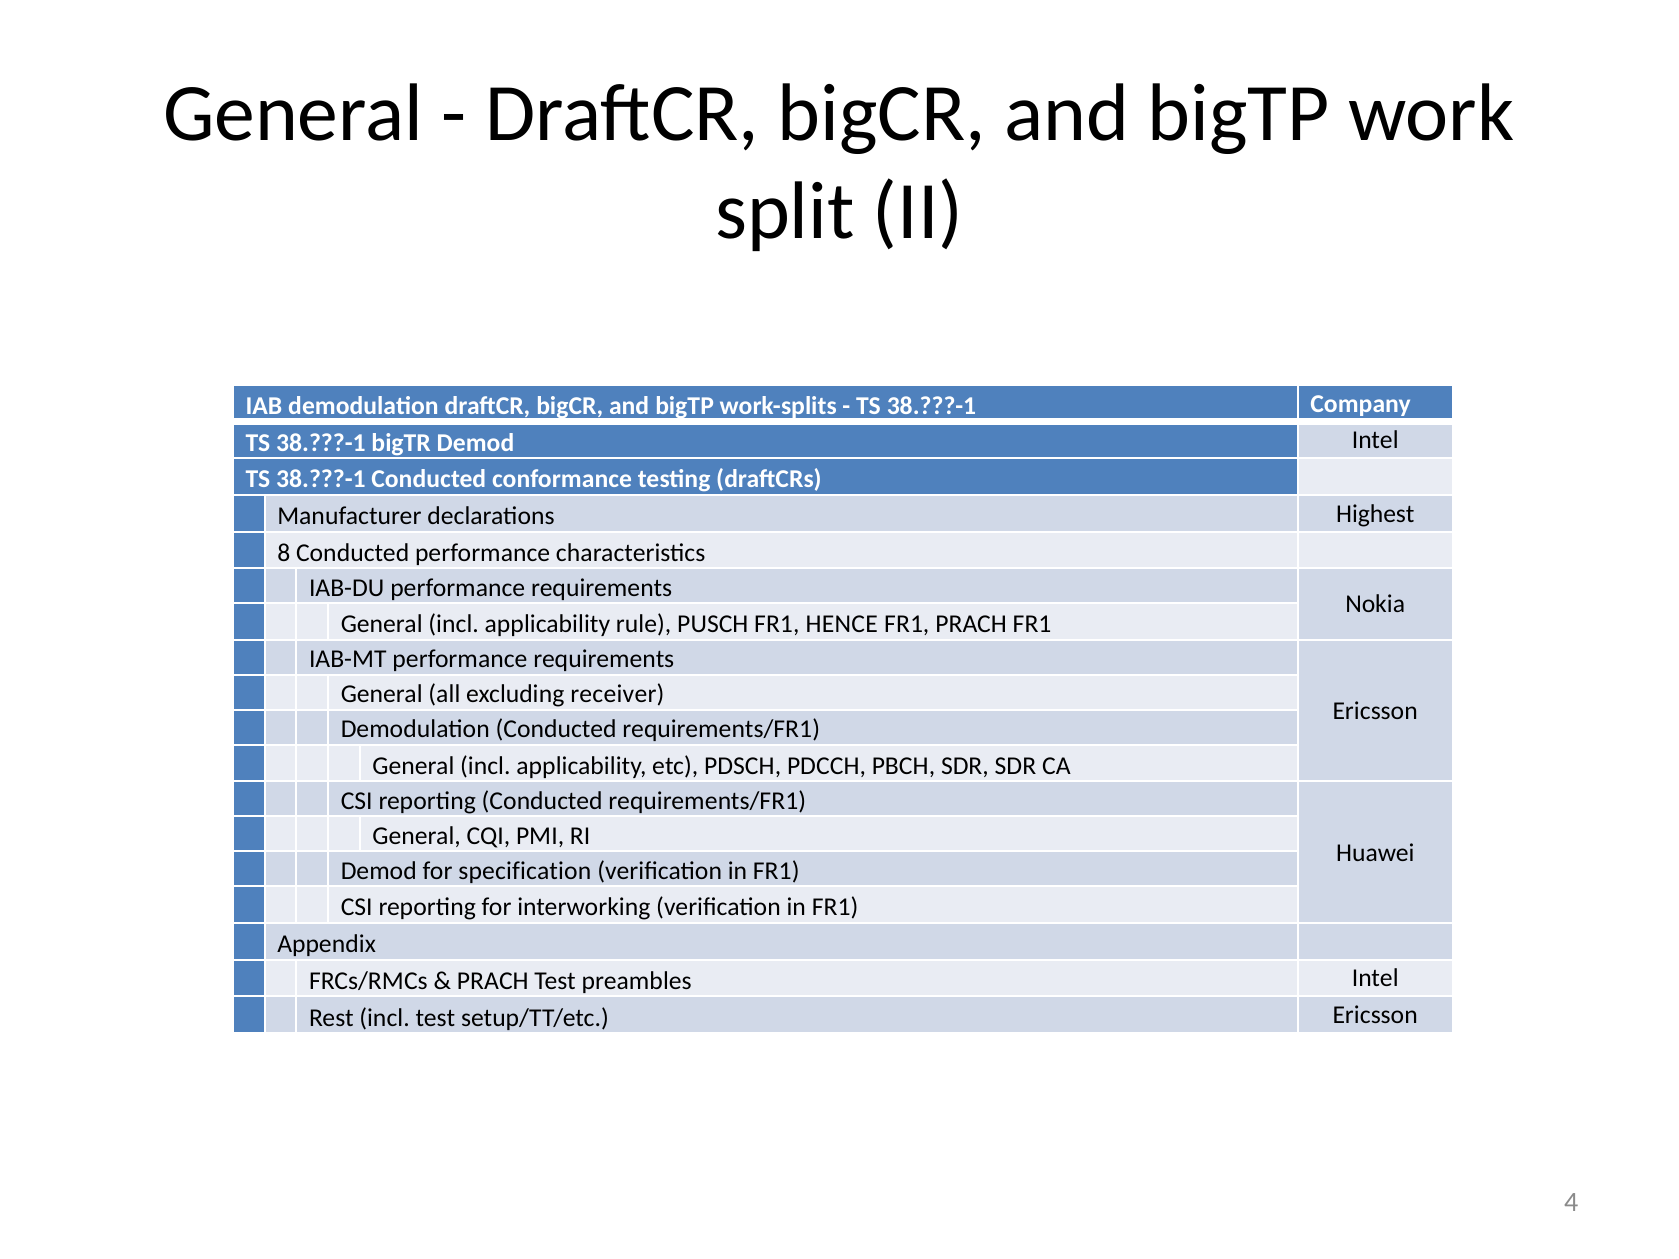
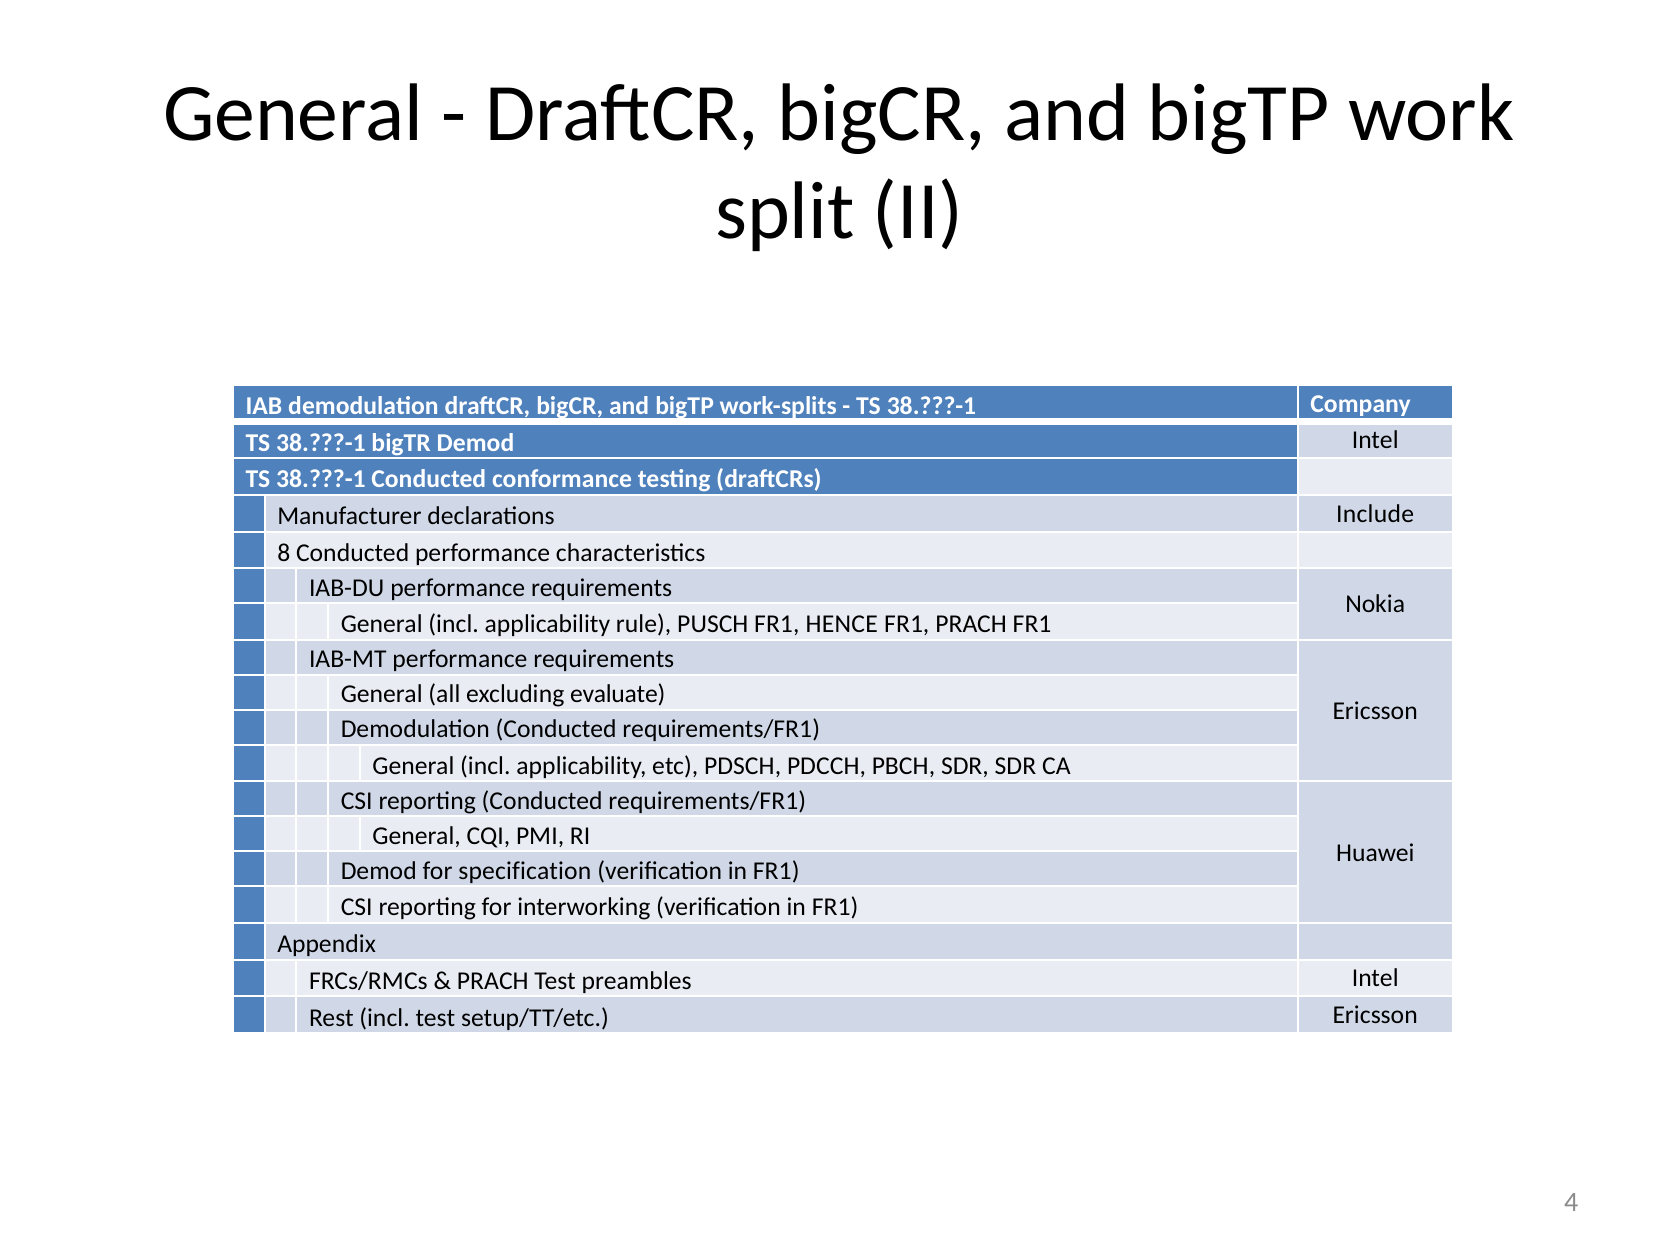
Highest: Highest -> Include (1375, 514)
receiver: receiver -> evaluate (618, 694)
